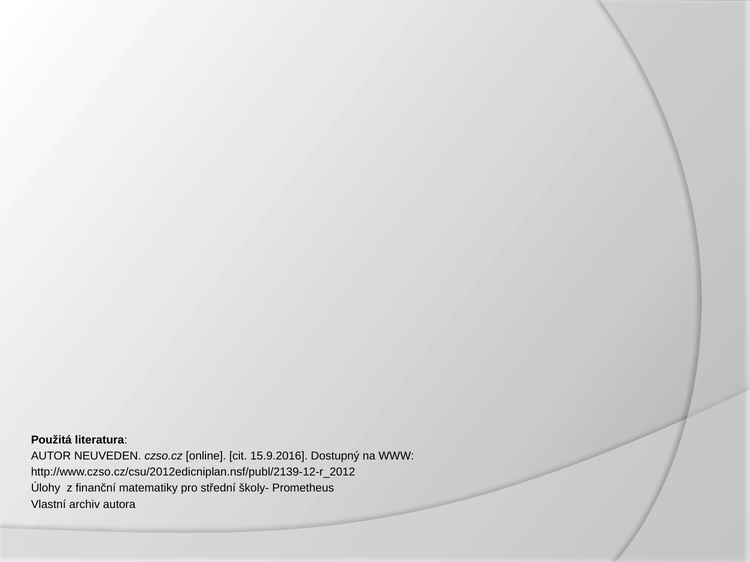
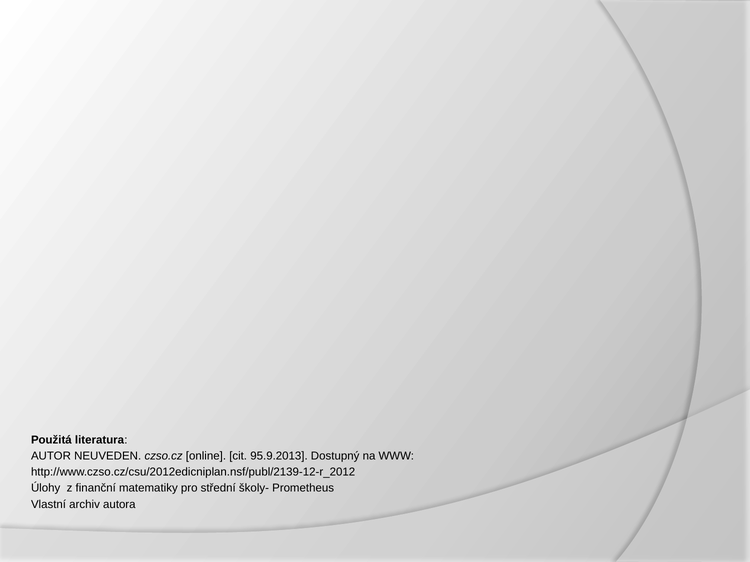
15.9.2016: 15.9.2016 -> 95.9.2013 (279, 456)
